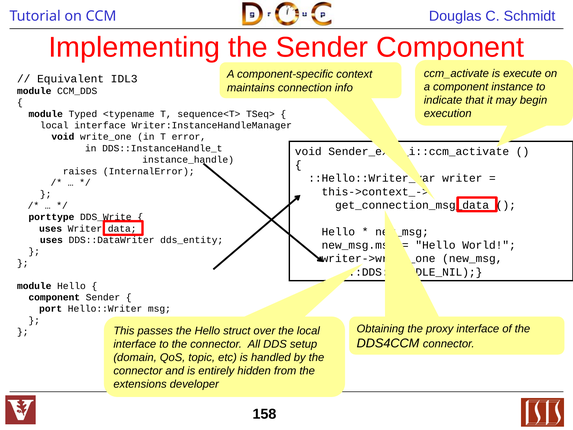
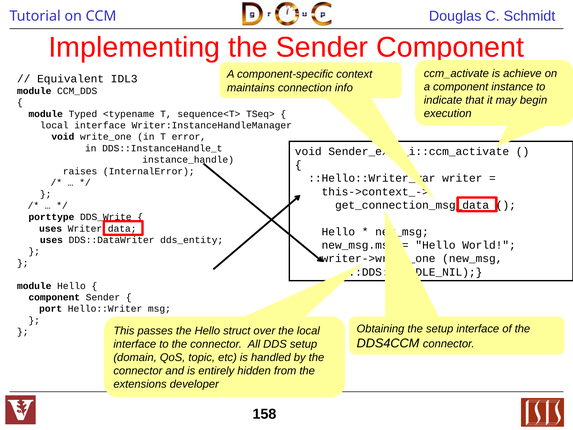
execute: execute -> achieve (522, 73)
the proxy: proxy -> setup (440, 329)
